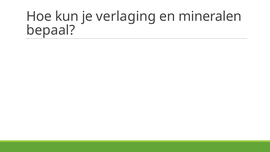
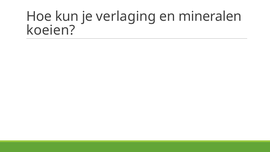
bepaal: bepaal -> koeien (51, 30)
